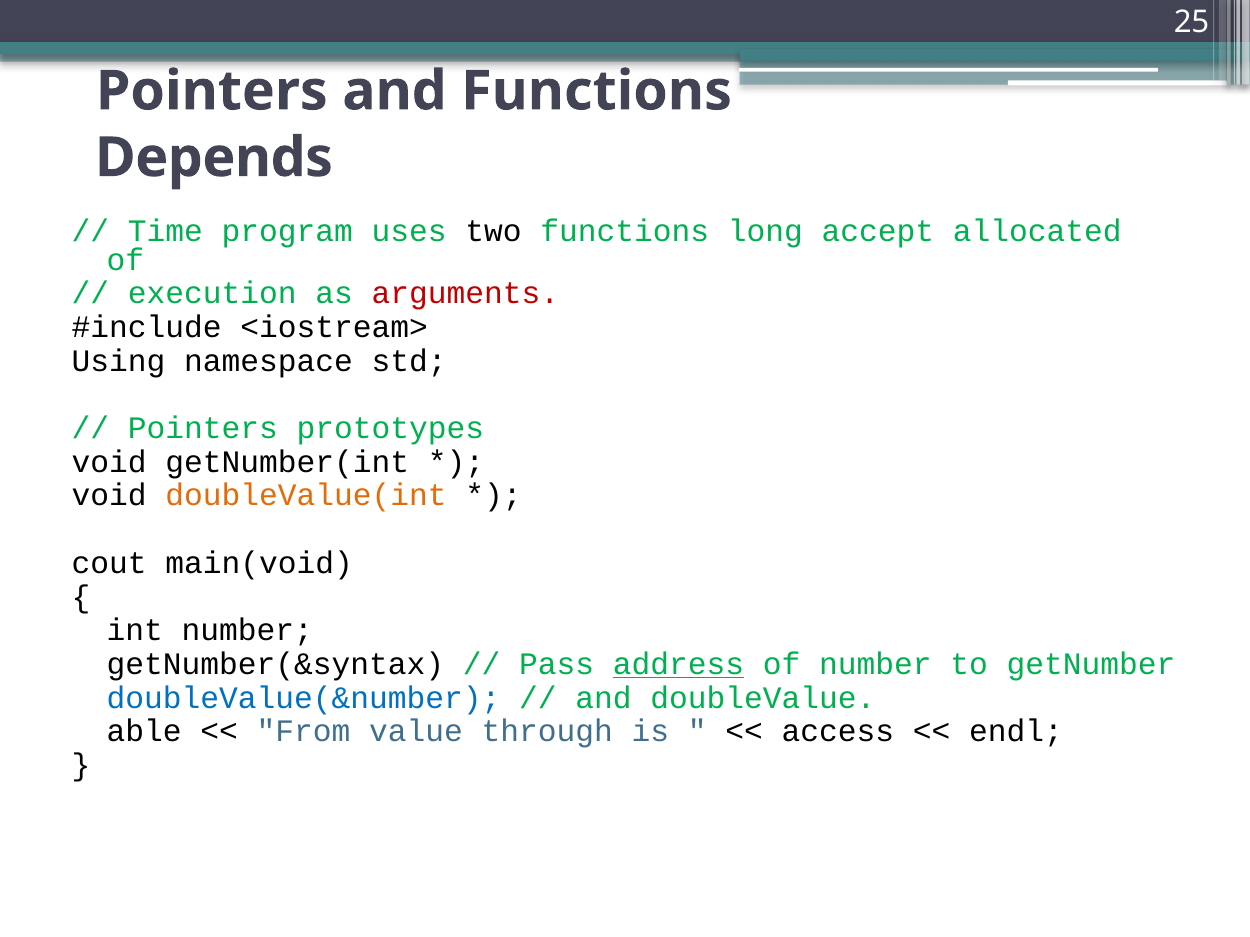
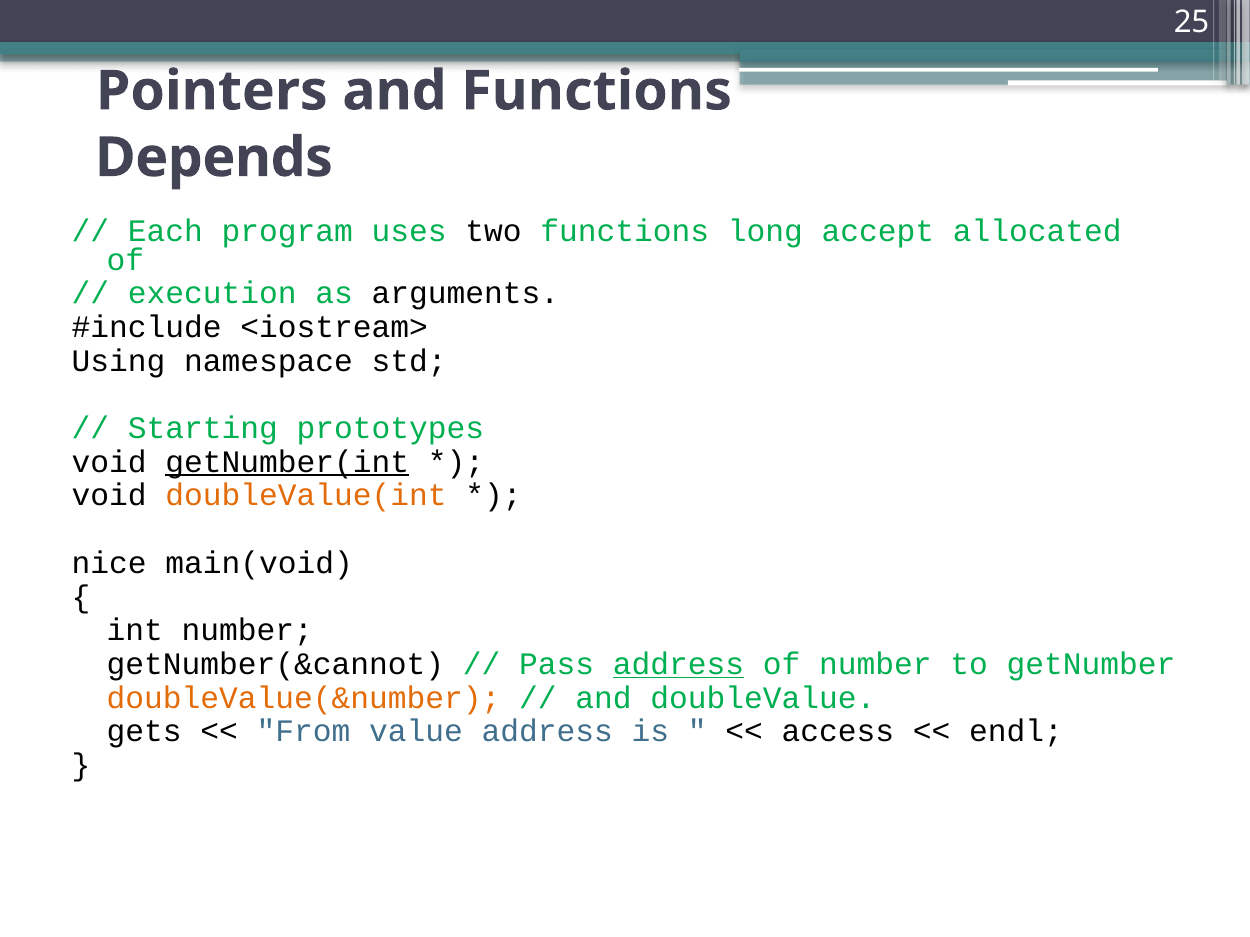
Time: Time -> Each (165, 231)
arguments colour: red -> black (465, 294)
Pointers: Pointers -> Starting (203, 428)
getNumber(int underline: none -> present (287, 462)
cout: cout -> nice (109, 563)
getNumber(&syntax: getNumber(&syntax -> getNumber(&cannot (275, 664)
doubleValue(&number colour: blue -> orange (303, 698)
able: able -> gets (144, 732)
value through: through -> address (547, 732)
